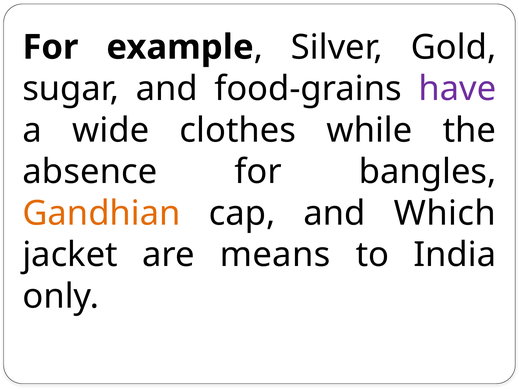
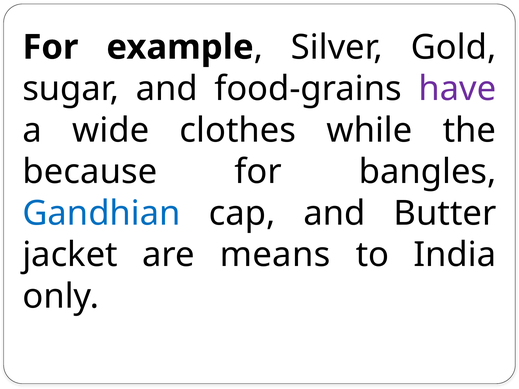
absence: absence -> because (90, 172)
Gandhian colour: orange -> blue (102, 213)
Which: Which -> Butter (445, 213)
